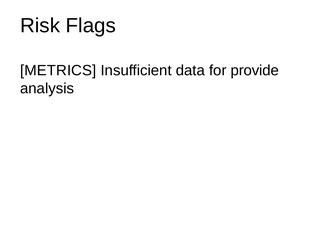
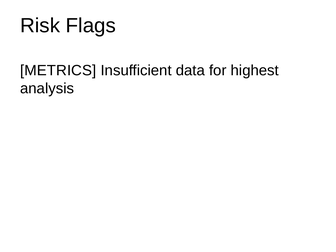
provide: provide -> highest (255, 70)
